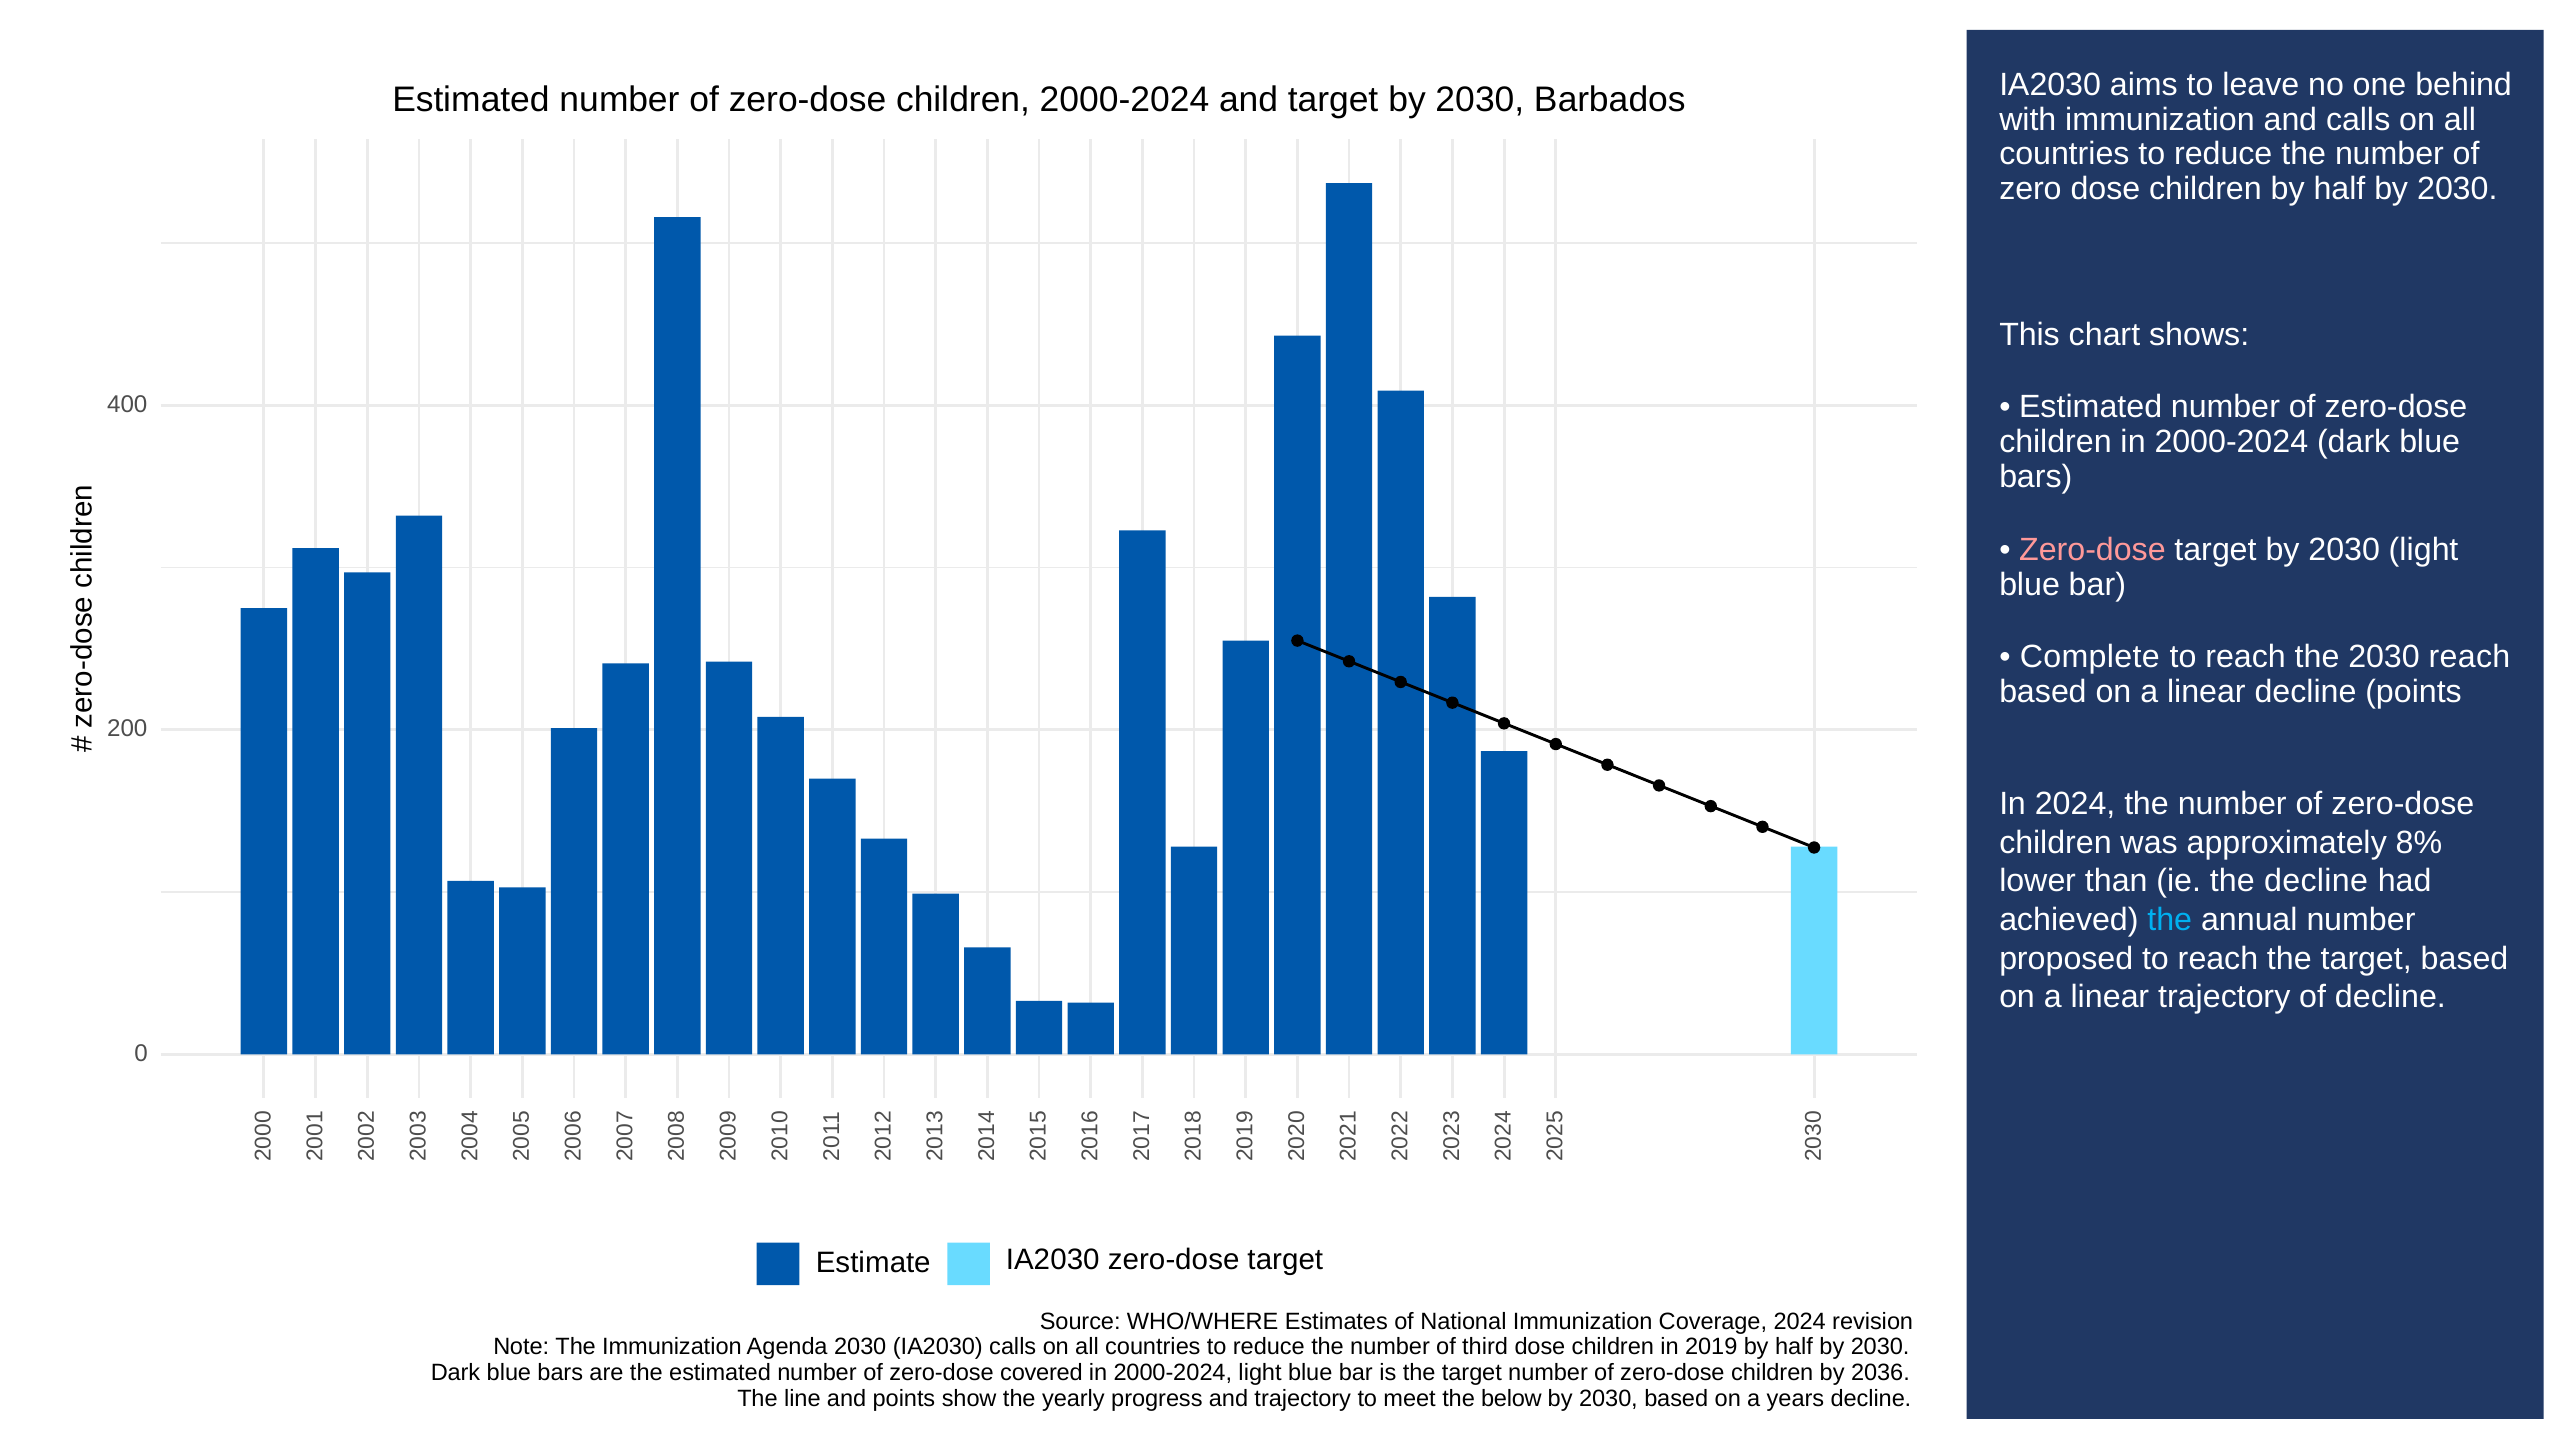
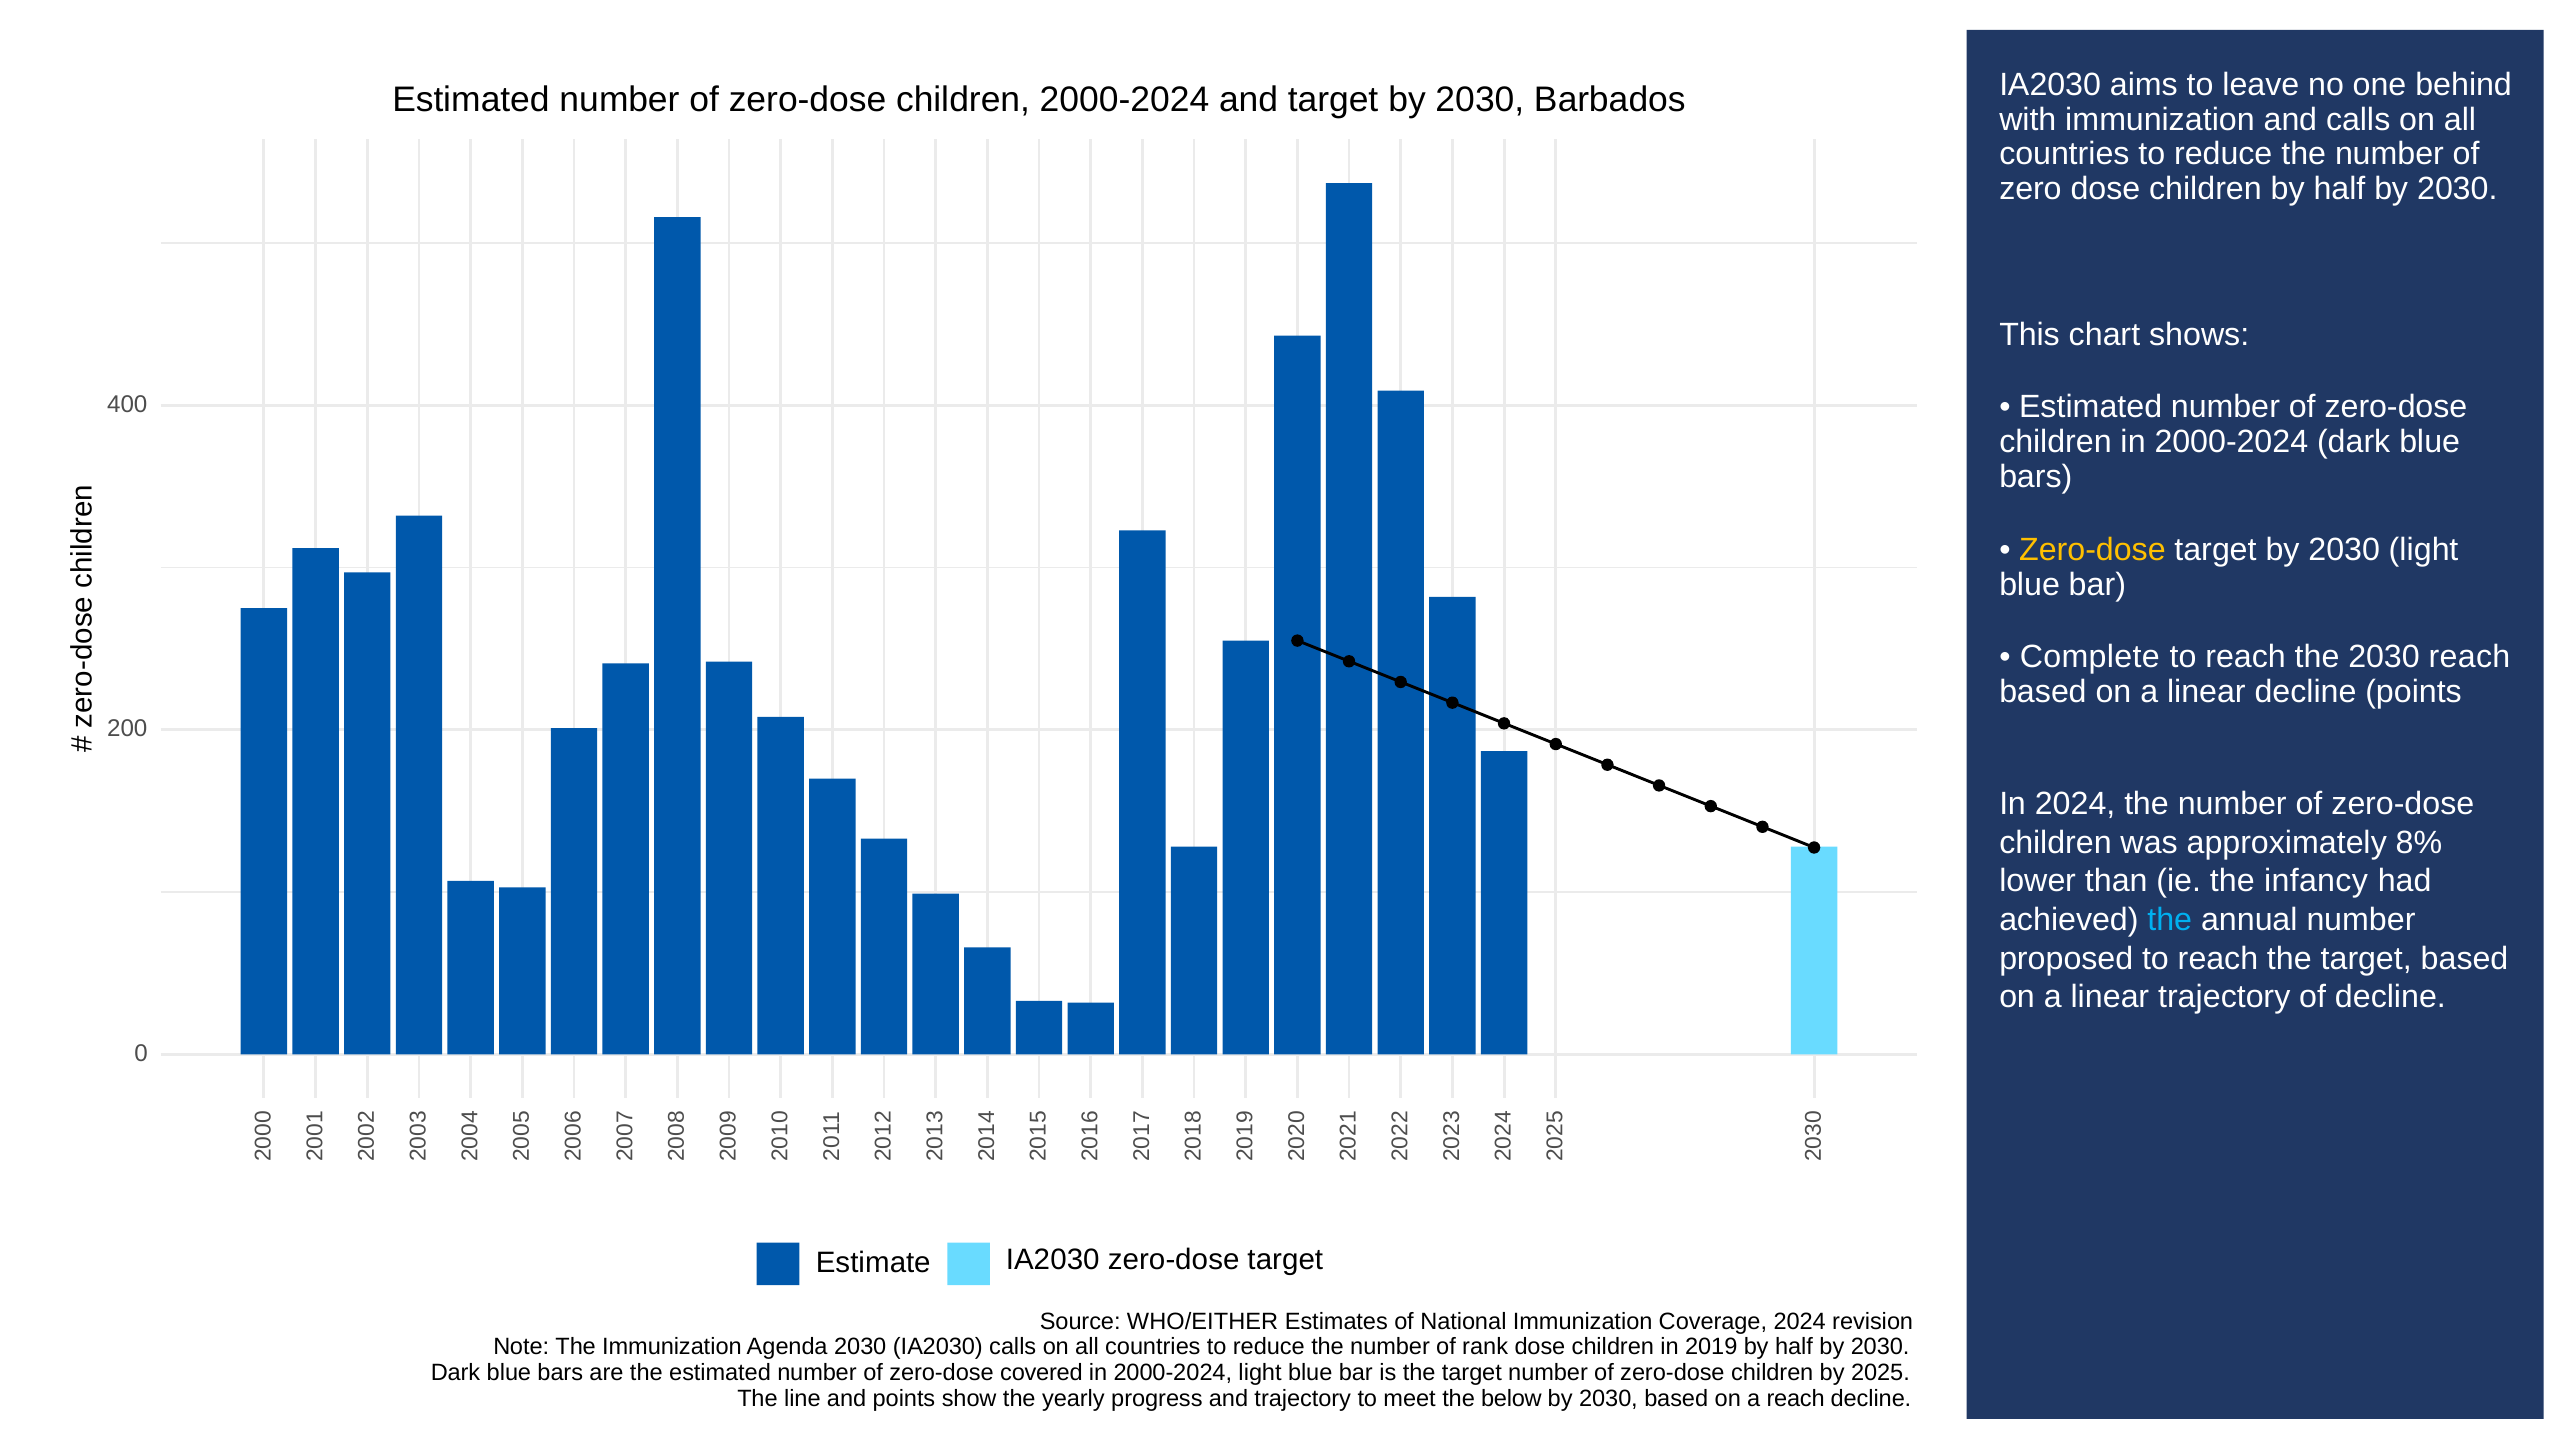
Zero-dose colour: pink -> yellow (2092, 550)
the decline: decline -> infancy (2316, 881)
WHO/WHERE: WHO/WHERE -> WHO/EITHER (1203, 1322)
third: third -> rank (1485, 1347)
2036: 2036 -> 2025 (1880, 1373)
a years: years -> reach (1796, 1398)
